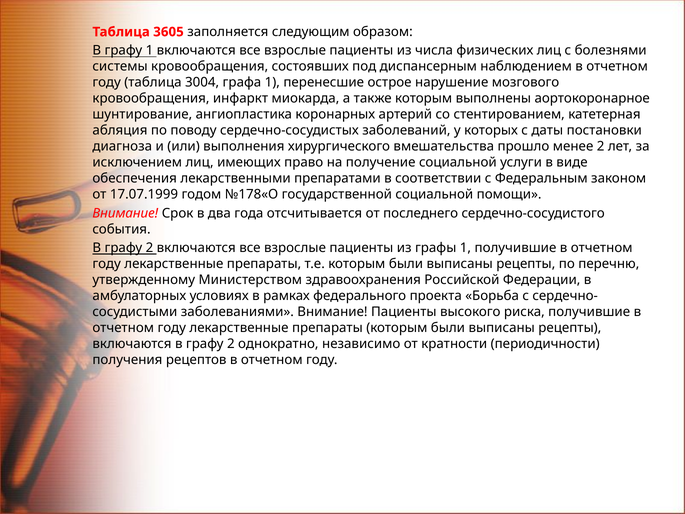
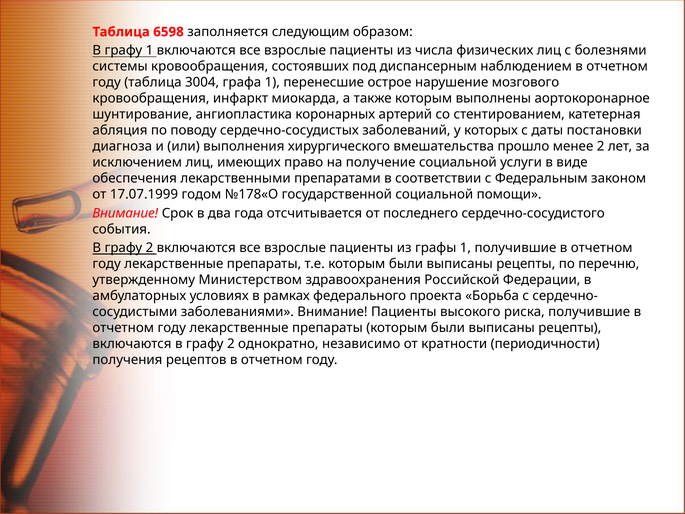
3605: 3605 -> 6598 (168, 32)
